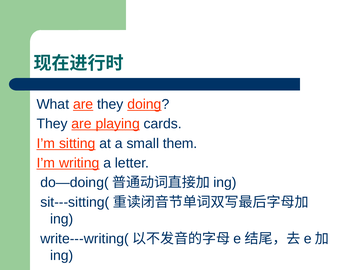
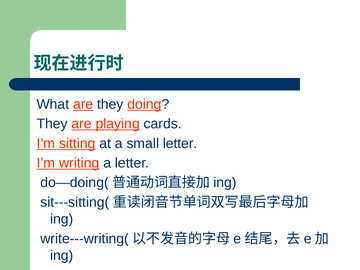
small them: them -> letter (180, 143)
